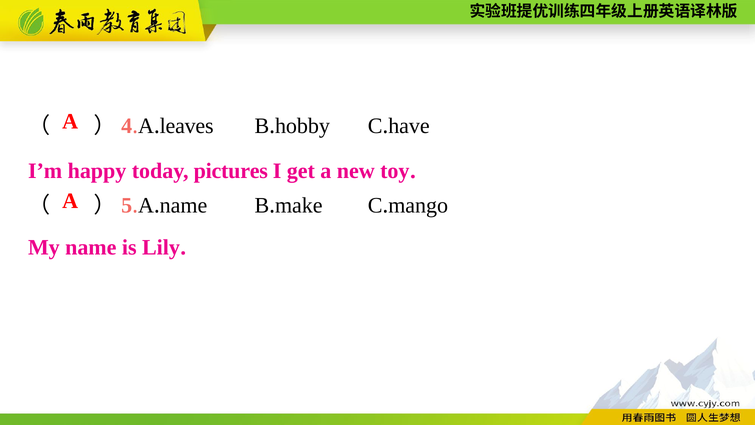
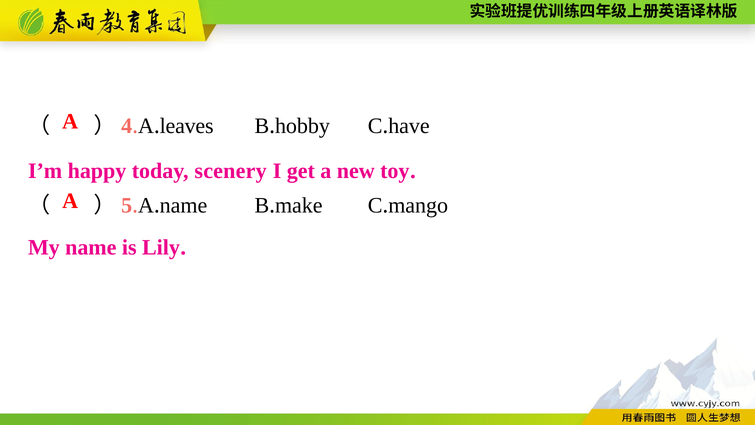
pictures: pictures -> scenery (231, 171)
